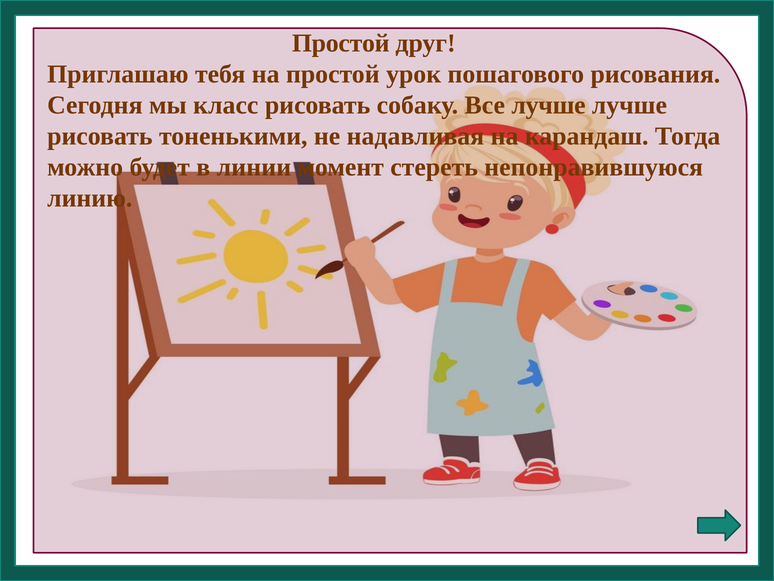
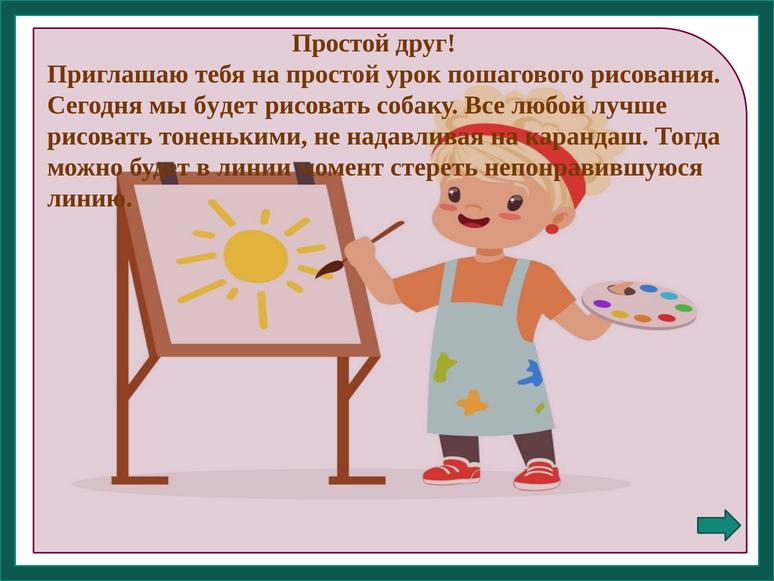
мы класс: класс -> будет (226, 105)
Все лучше: лучше -> любой (549, 105)
